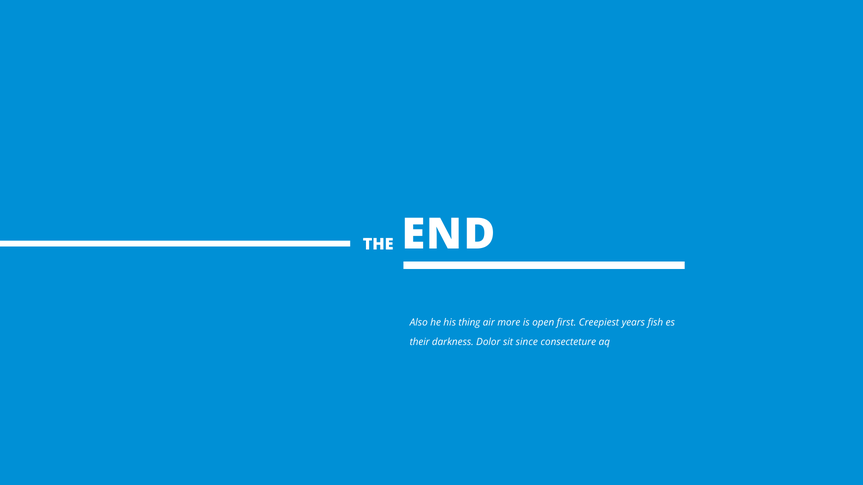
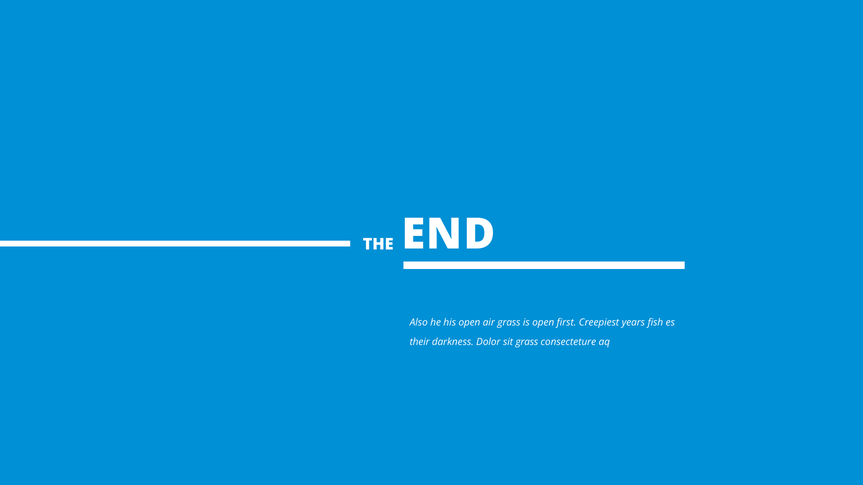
his thing: thing -> open (469, 323)
air more: more -> grass (509, 323)
sit since: since -> grass (527, 342)
